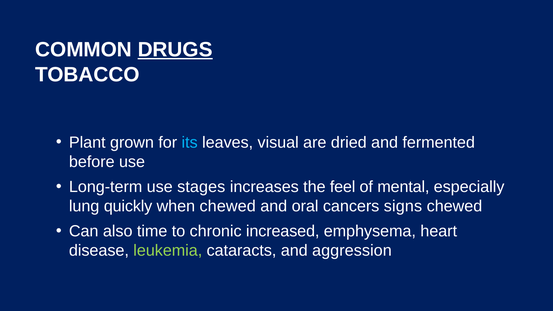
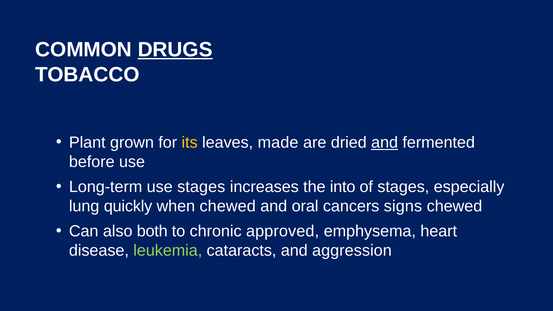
its colour: light blue -> yellow (190, 143)
visual: visual -> made (278, 143)
and underline: none -> present (385, 143)
feel: feel -> into (343, 187)
of mental: mental -> stages (403, 187)
time: time -> both (152, 231)
increased: increased -> approved (283, 231)
